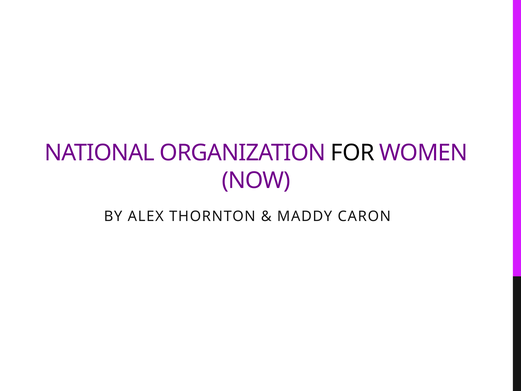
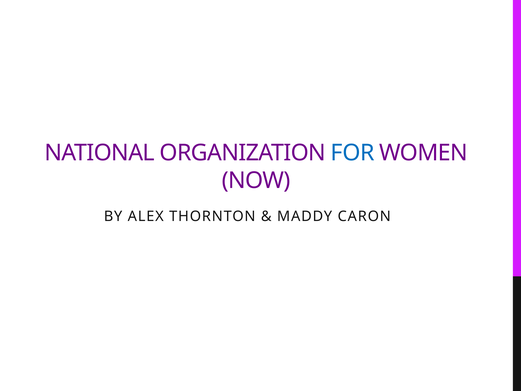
FOR colour: black -> blue (353, 153)
